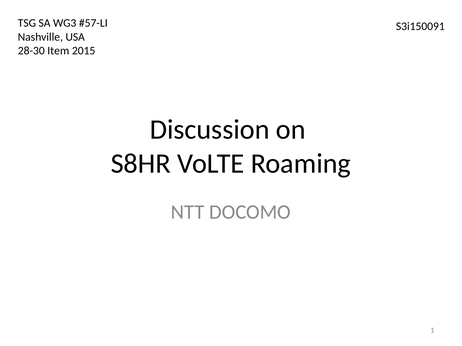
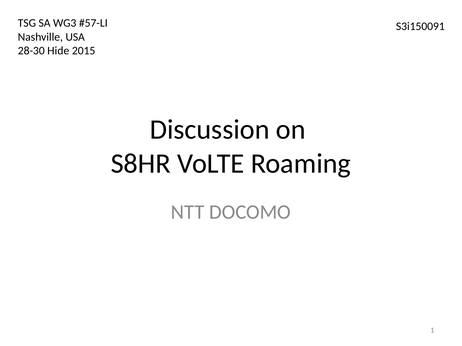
Item: Item -> Hide (58, 51)
